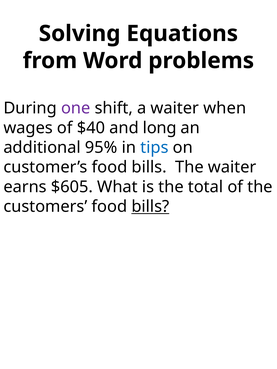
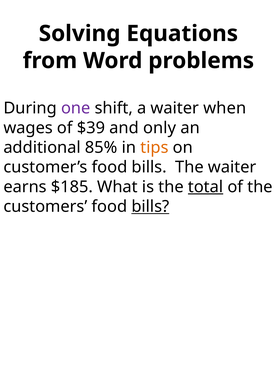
$40: $40 -> $39 (91, 128)
long: long -> only (160, 128)
95%: 95% -> 85% (101, 148)
tips colour: blue -> orange (154, 148)
$605: $605 -> $185 (72, 187)
total underline: none -> present (206, 187)
